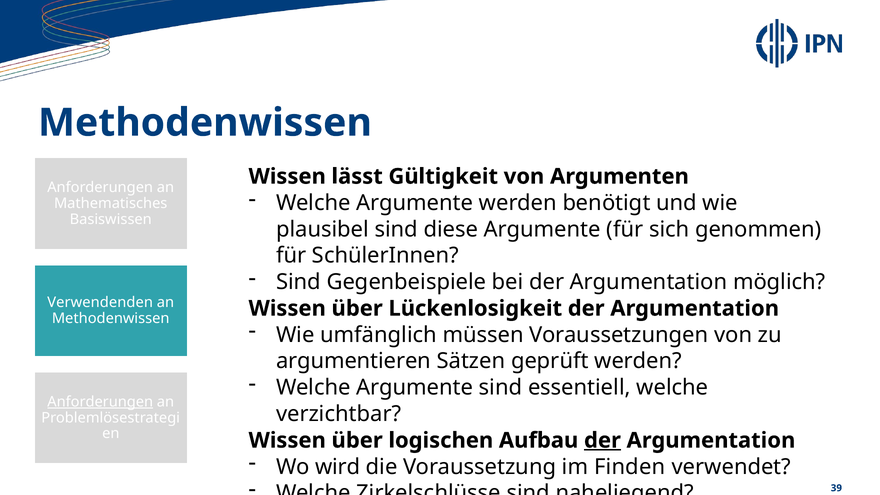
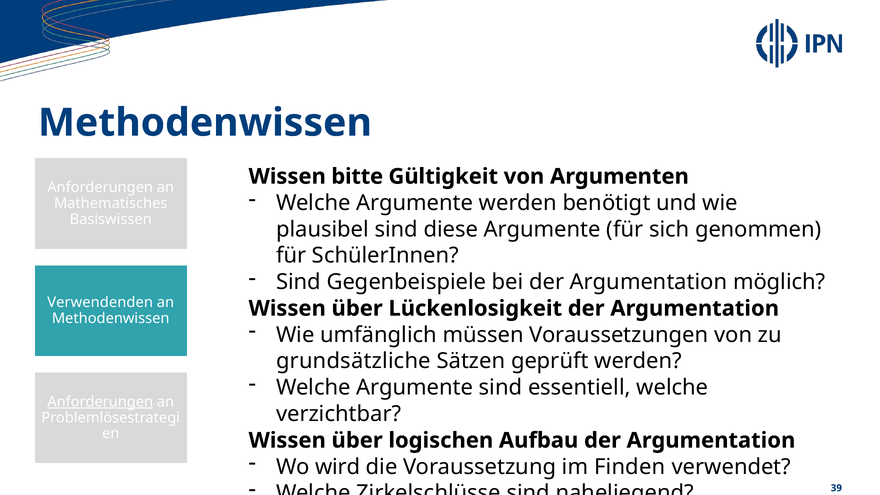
lässt: lässt -> bitte (357, 177)
argumentieren: argumentieren -> grundsätzliche (353, 361)
der underline: present -> none (602, 441)
